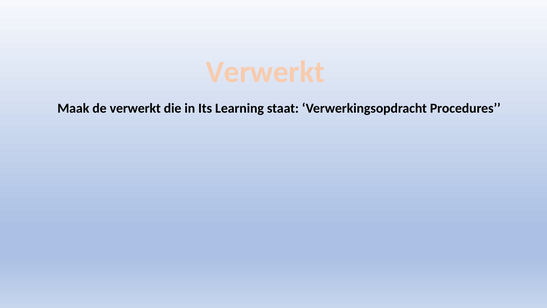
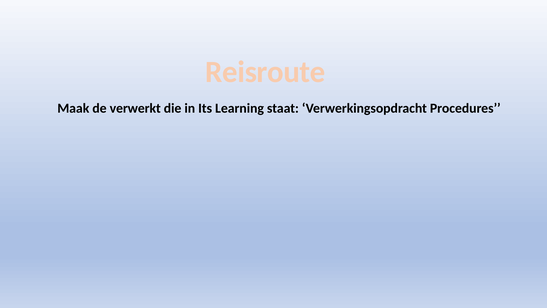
Verwerkt: Verwerkt -> Reisroute (265, 72)
